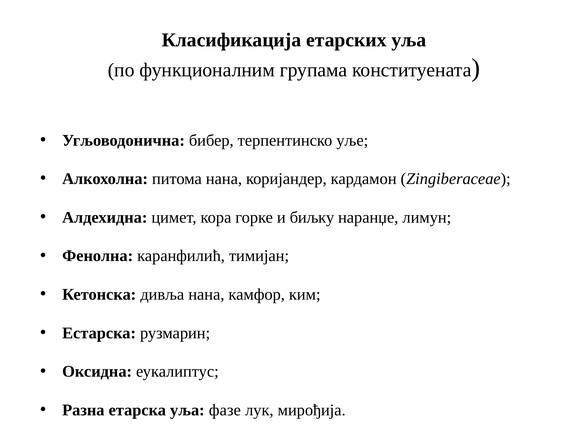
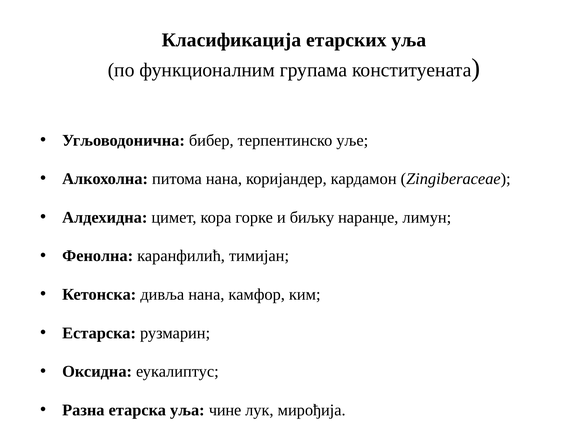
фазе: фазе -> чине (225, 410)
